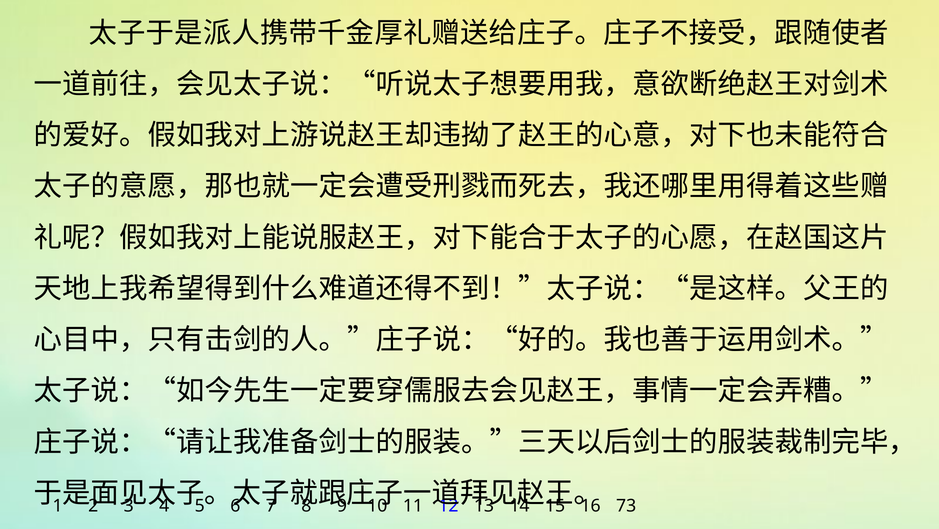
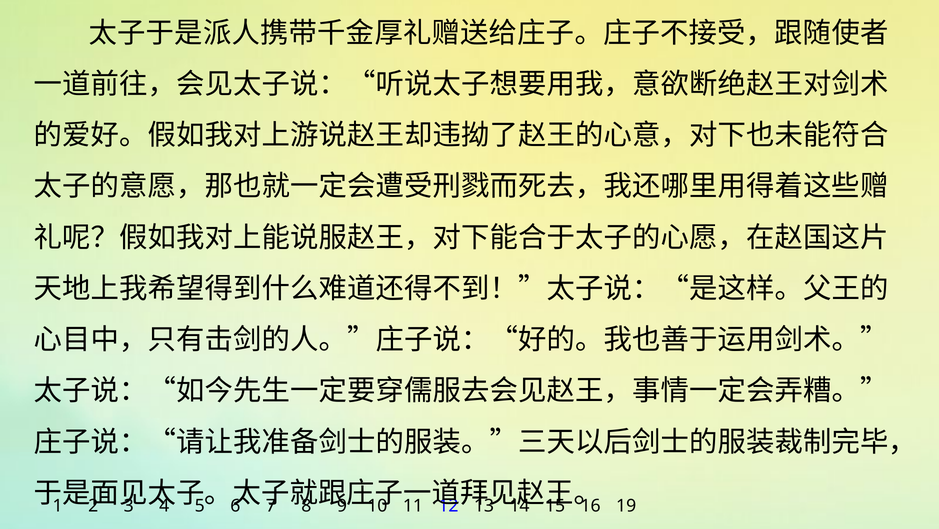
73: 73 -> 19 (626, 505)
